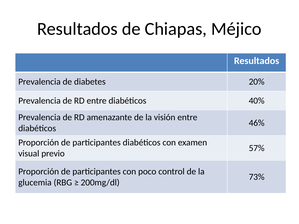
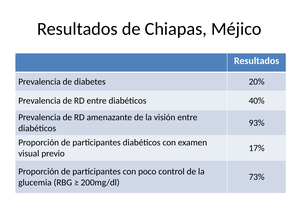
46%: 46% -> 93% (257, 123)
57%: 57% -> 17% (257, 148)
